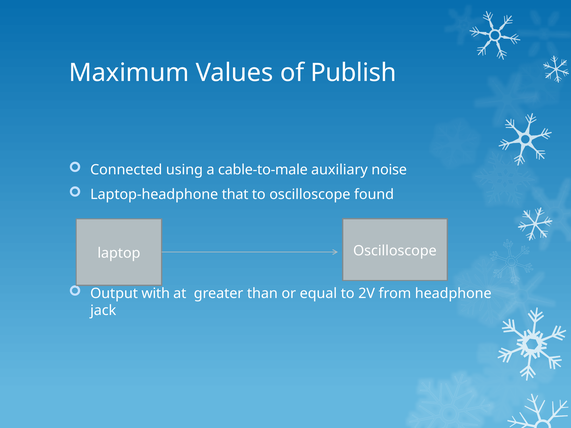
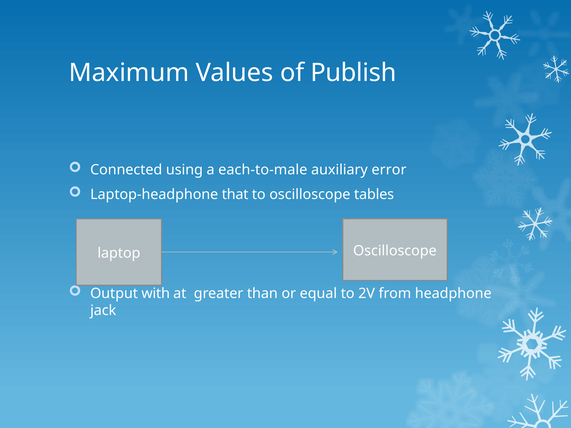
cable-to-male: cable-to-male -> each-to-male (263, 170)
noise: noise -> error (389, 170)
found: found -> tables (374, 195)
